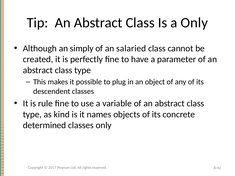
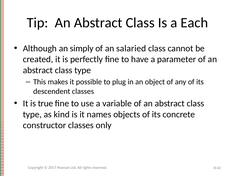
a Only: Only -> Each (194, 23)
rule: rule -> true (45, 104)
determined: determined -> constructor (44, 125)
